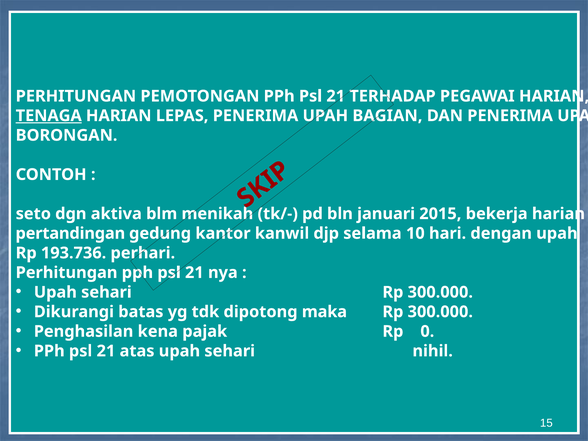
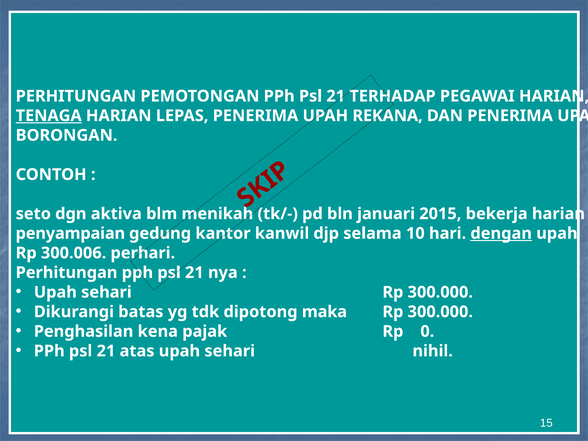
BAGIAN: BAGIAN -> REKANA (388, 116)
pertandingan: pertandingan -> penyampaian (70, 233)
dengan underline: none -> present (501, 233)
193.736: 193.736 -> 300.006 (74, 253)
